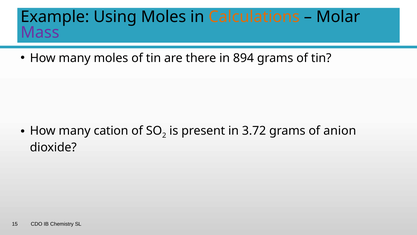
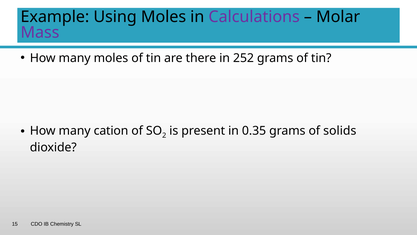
Calculations colour: orange -> purple (254, 17)
894: 894 -> 252 (243, 58)
3.72: 3.72 -> 0.35 (254, 131)
anion: anion -> solids (340, 131)
